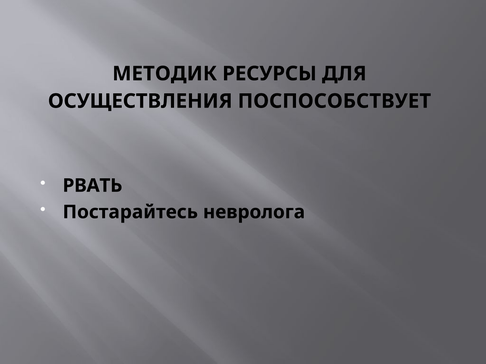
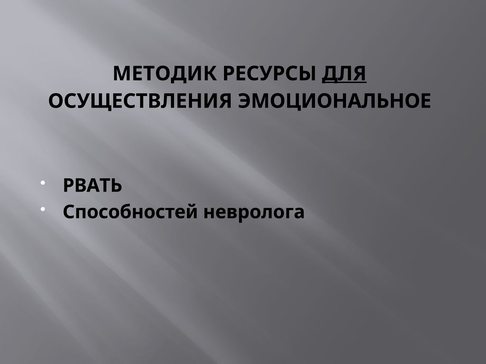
ДЛЯ underline: none -> present (344, 74)
ПОСПОСОБСТВУЕТ: ПОСПОСОБСТВУЕТ -> ЭМОЦИОНАЛЬНОЕ (335, 101)
Постарайтесь: Постарайтесь -> Способностей (130, 212)
